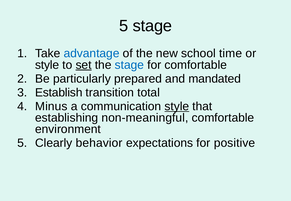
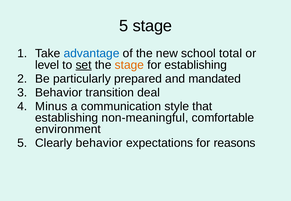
time: time -> total (231, 54)
style: style -> level (47, 65)
stage colour: blue -> orange (129, 65)
for comfortable: comfortable -> establishing (196, 65)
Establish: Establish -> Behavior (59, 93)
total: total -> deal (149, 93)
style underline: present -> none (177, 107)
positive: positive -> reasons (235, 143)
